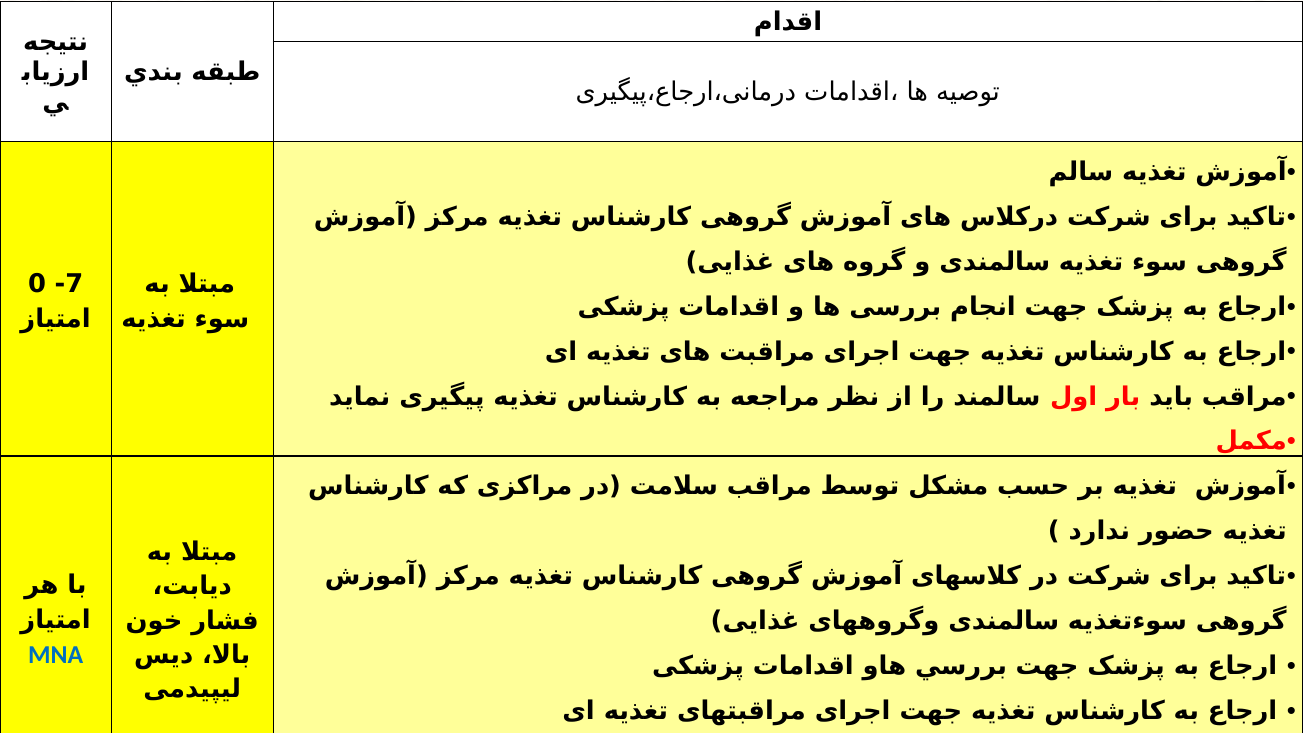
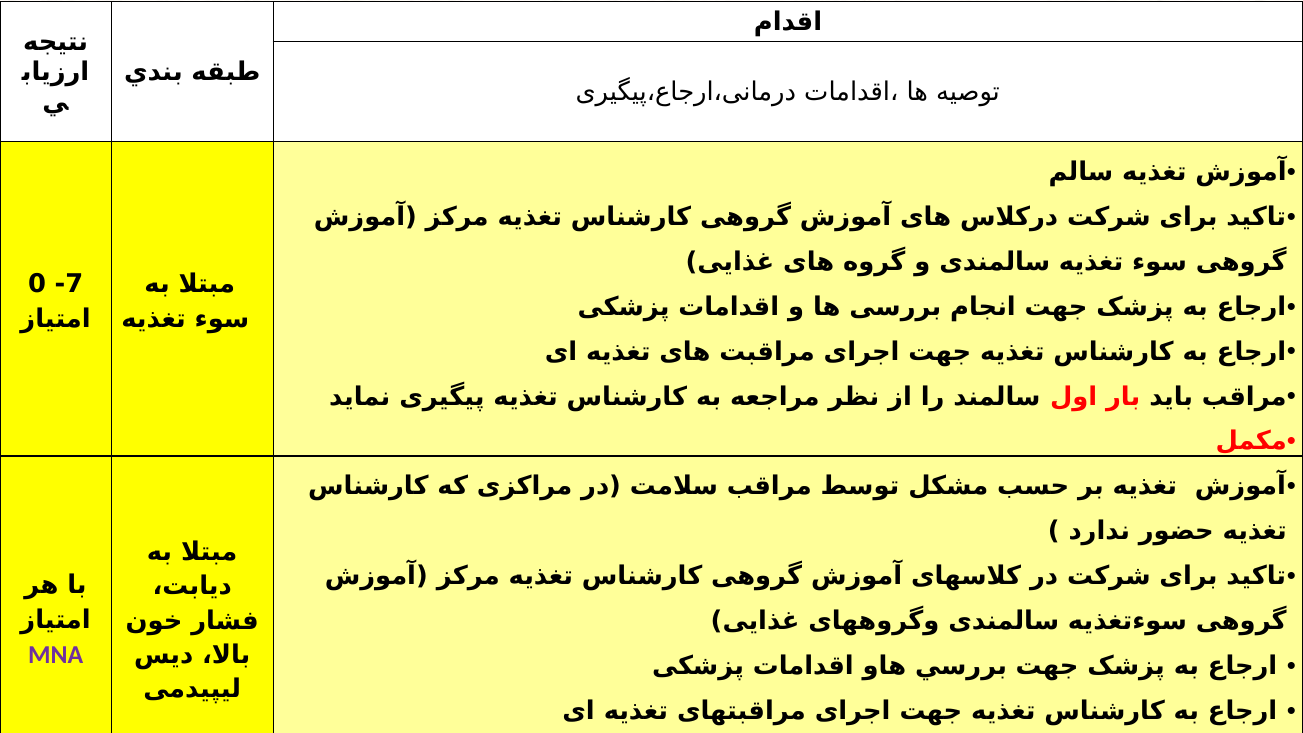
MNA colour: blue -> purple (56, 655)
